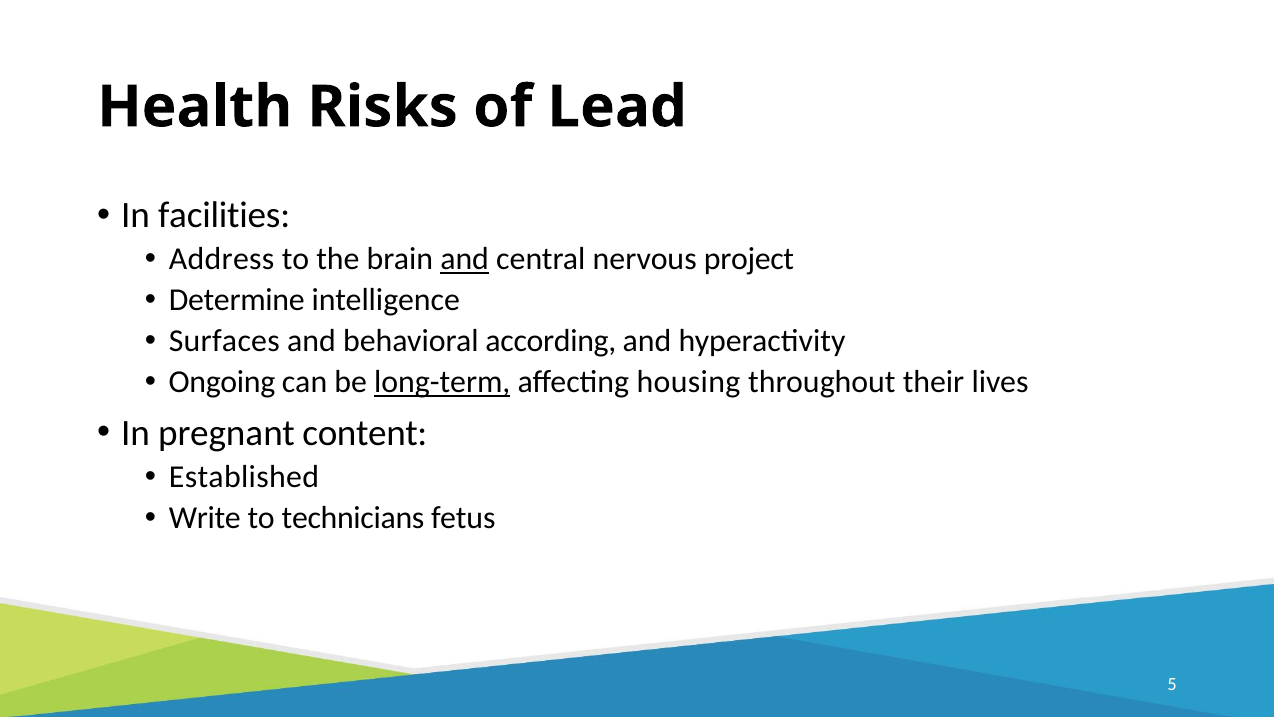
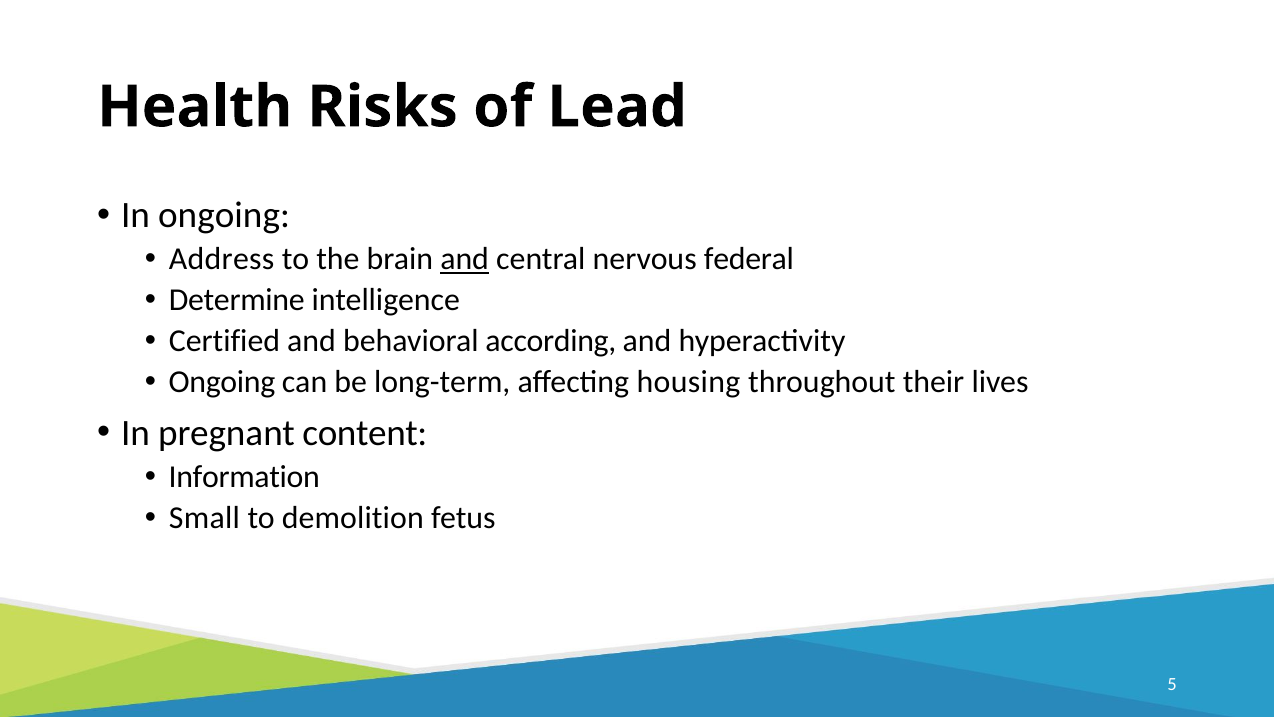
In facilities: facilities -> ongoing (224, 215)
project: project -> federal (749, 259)
Surfaces: Surfaces -> Certified (224, 341)
long-term underline: present -> none (442, 382)
Established: Established -> Information (244, 477)
Write: Write -> Small (204, 518)
technicians: technicians -> demolition (353, 518)
